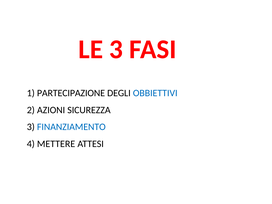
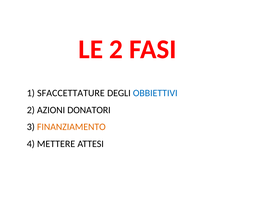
LE 3: 3 -> 2 (116, 49)
PARTECIPAZIONE: PARTECIPAZIONE -> SFACCETTATURE (71, 93)
SICUREZZA: SICUREZZA -> DONATORI (89, 110)
FINANZIAMENTO colour: blue -> orange (71, 127)
